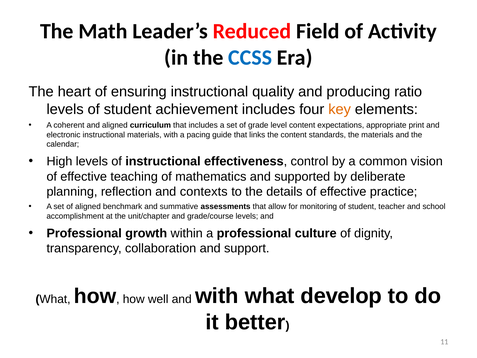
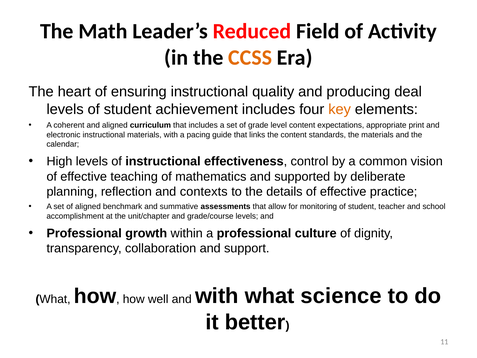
CCSS colour: blue -> orange (250, 58)
ratio: ratio -> deal (408, 92)
develop: develop -> science (341, 296)
